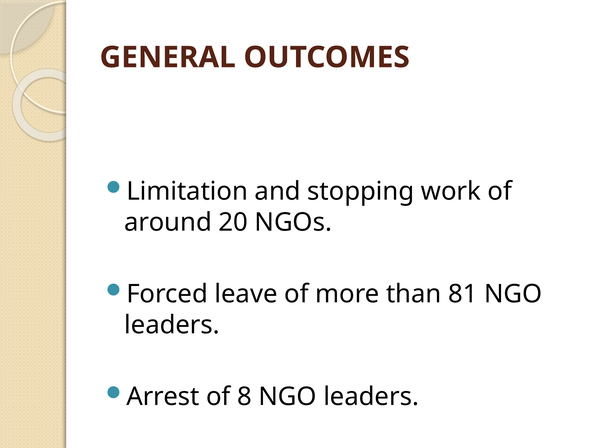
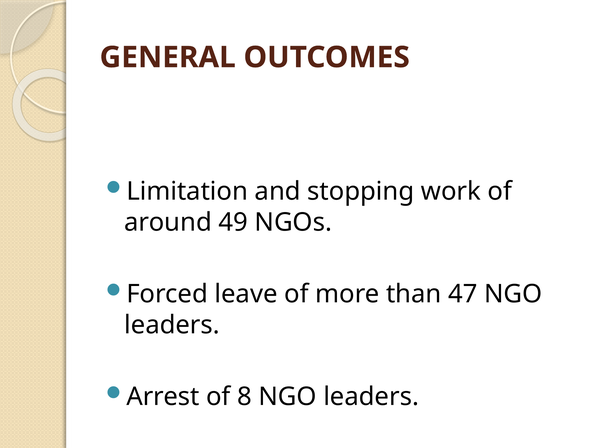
20: 20 -> 49 (233, 222)
81: 81 -> 47 (463, 294)
